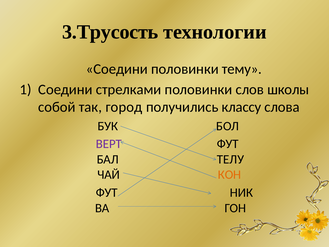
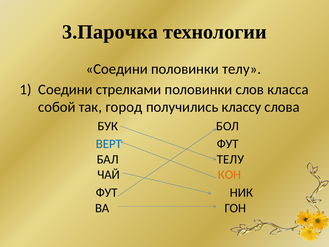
3.Трусость: 3.Трусость -> 3.Парочка (110, 32)
половинки тему: тему -> телу (242, 69)
школы: школы -> класса (288, 89)
ВЕРТ colour: purple -> blue (109, 144)
